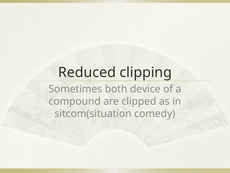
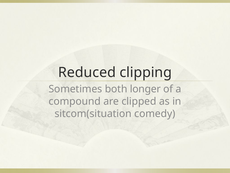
device: device -> longer (145, 89)
